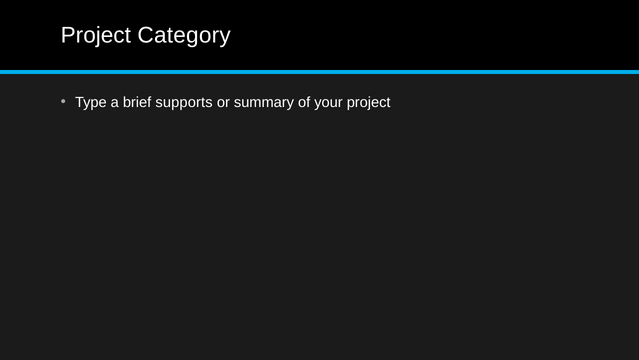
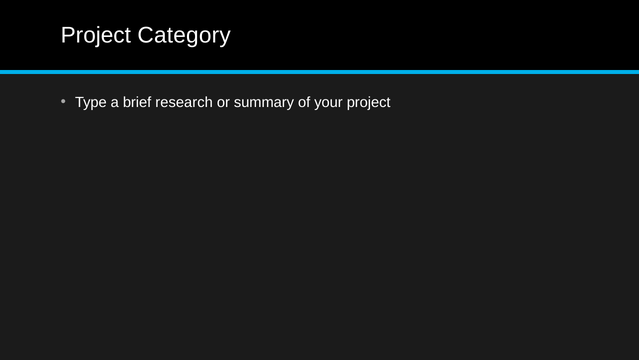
supports: supports -> research (184, 102)
